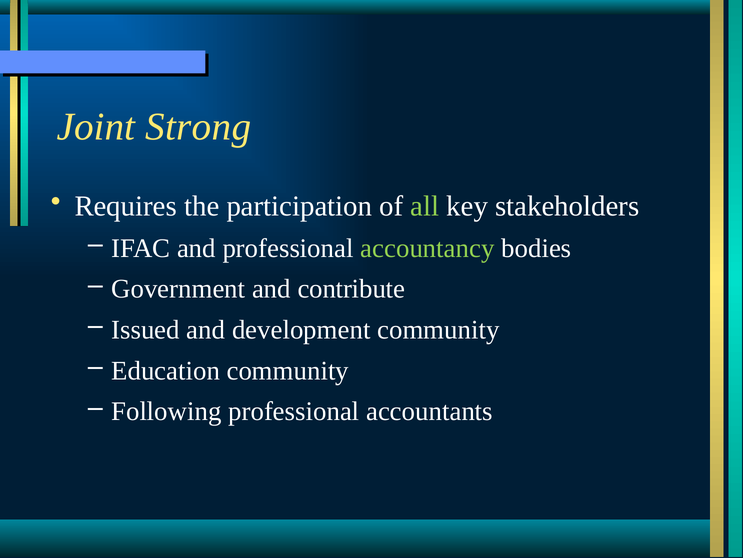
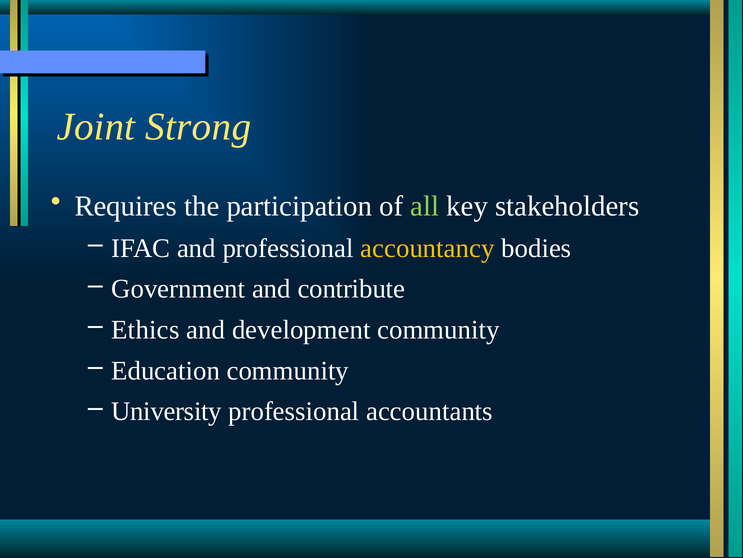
accountancy colour: light green -> yellow (427, 248)
Issued: Issued -> Ethics (145, 329)
Following: Following -> University (166, 411)
